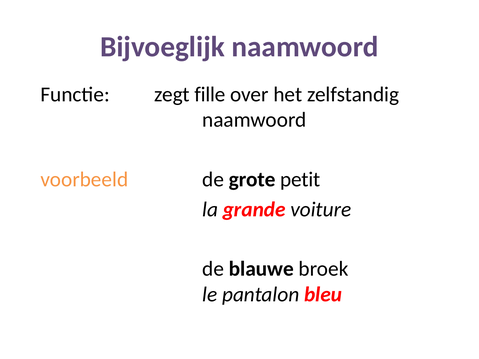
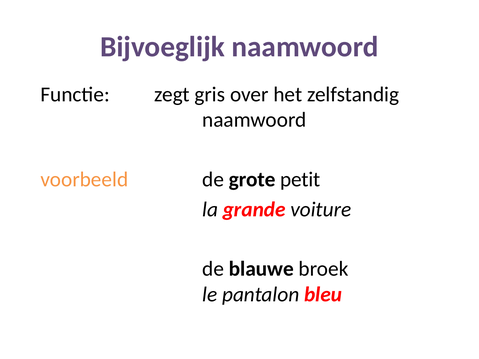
fille: fille -> gris (210, 94)
